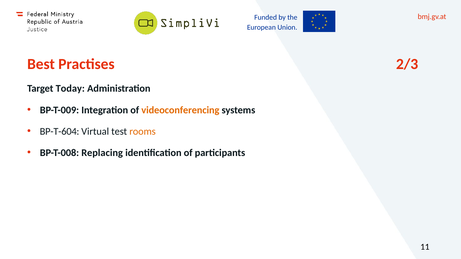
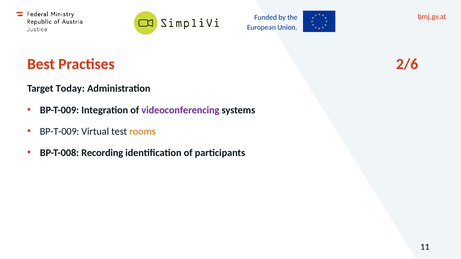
2/3: 2/3 -> 2/6 (407, 64)
videoconferencing colour: orange -> purple (180, 110)
BP-T-604: BP-T-604 -> BP-T-009 (60, 132)
Replacing: Replacing -> Recording (102, 153)
